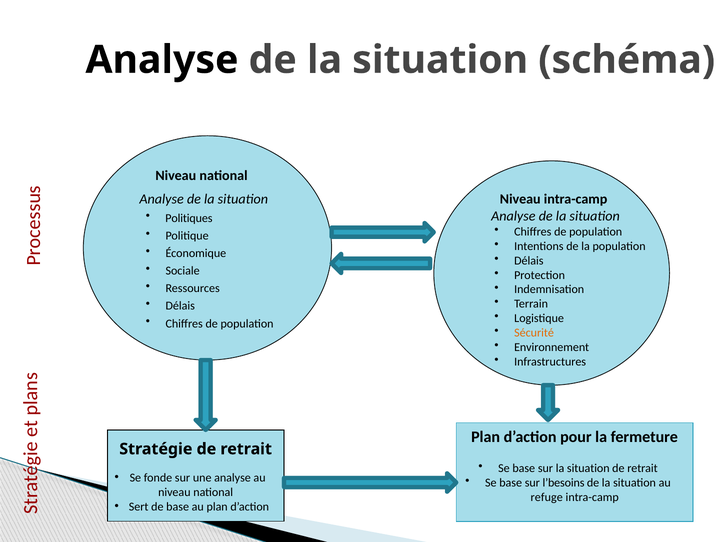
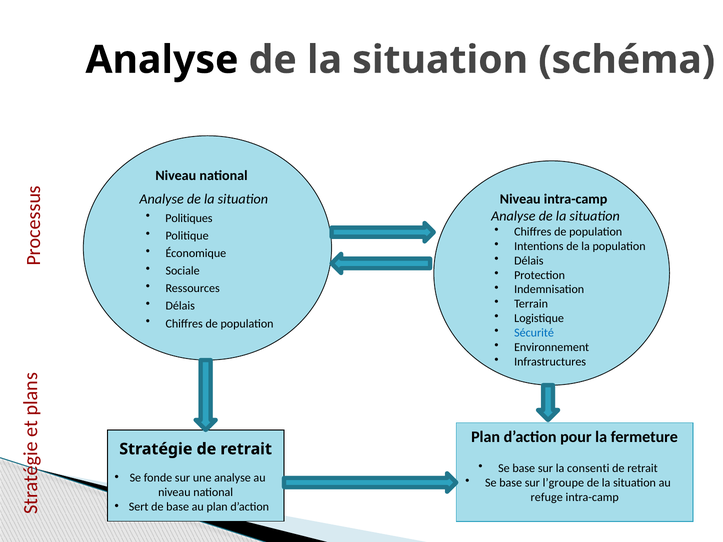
Sécurité colour: orange -> blue (534, 333)
sur la situation: situation -> consenti (588, 468)
l’besoins: l’besoins -> l’groupe (563, 483)
